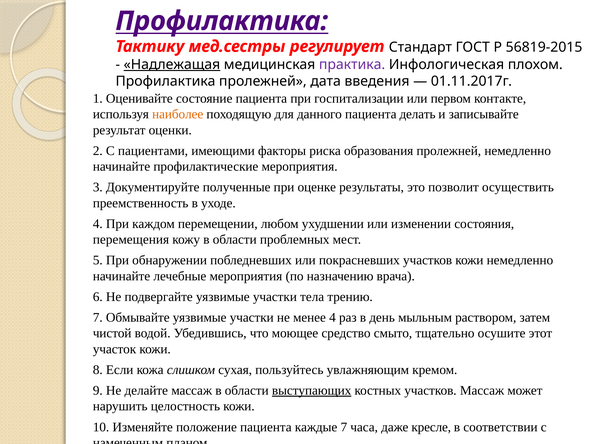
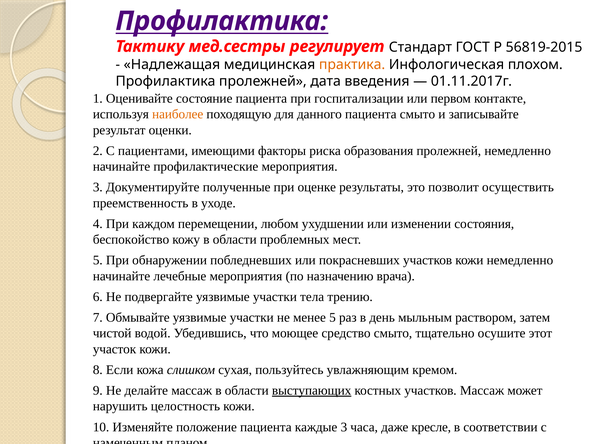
Надлежащая underline: present -> none (172, 65)
практика colour: purple -> orange (352, 65)
пациента делать: делать -> смыто (417, 114)
перемещения: перемещения -> беспокойство (131, 240)
менее 4: 4 -> 5 (333, 318)
каждые 7: 7 -> 3 (344, 428)
